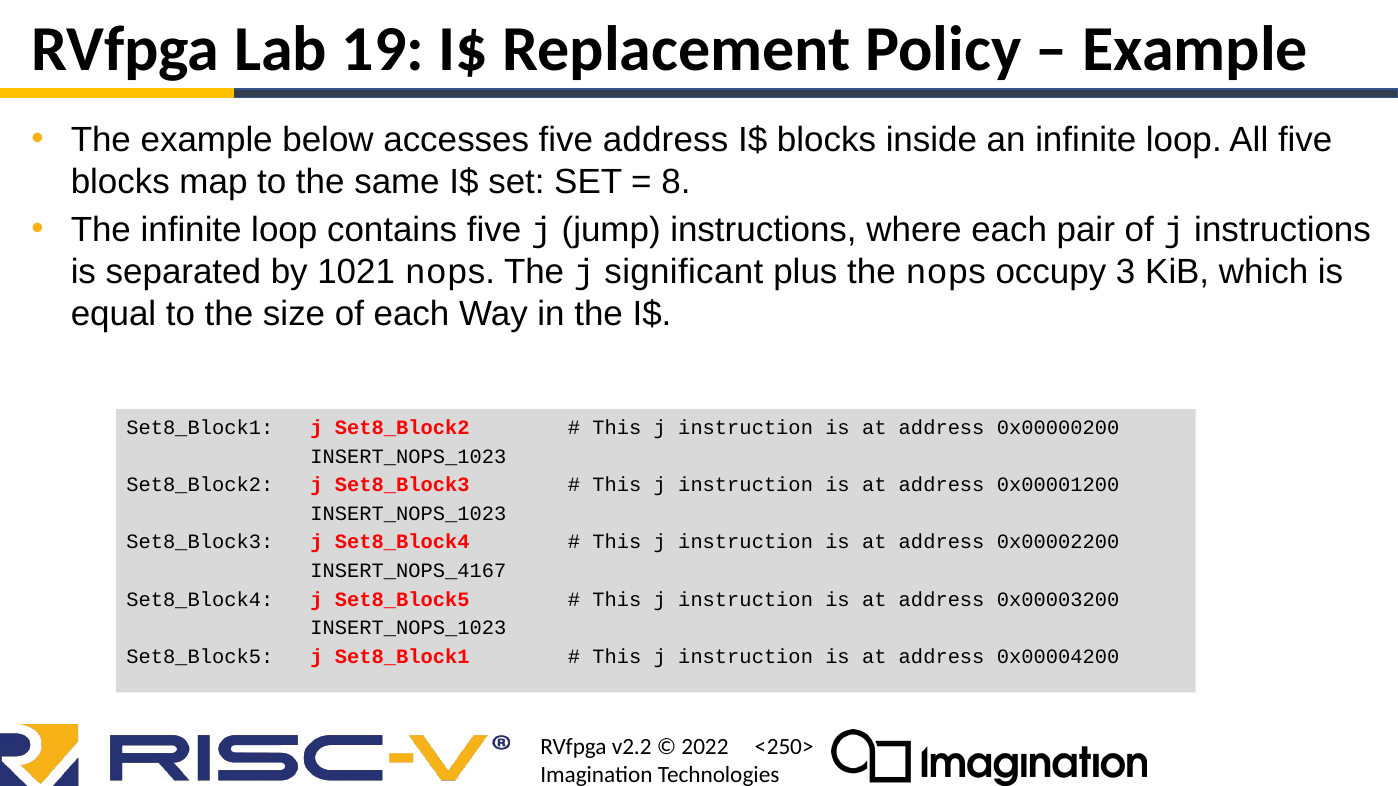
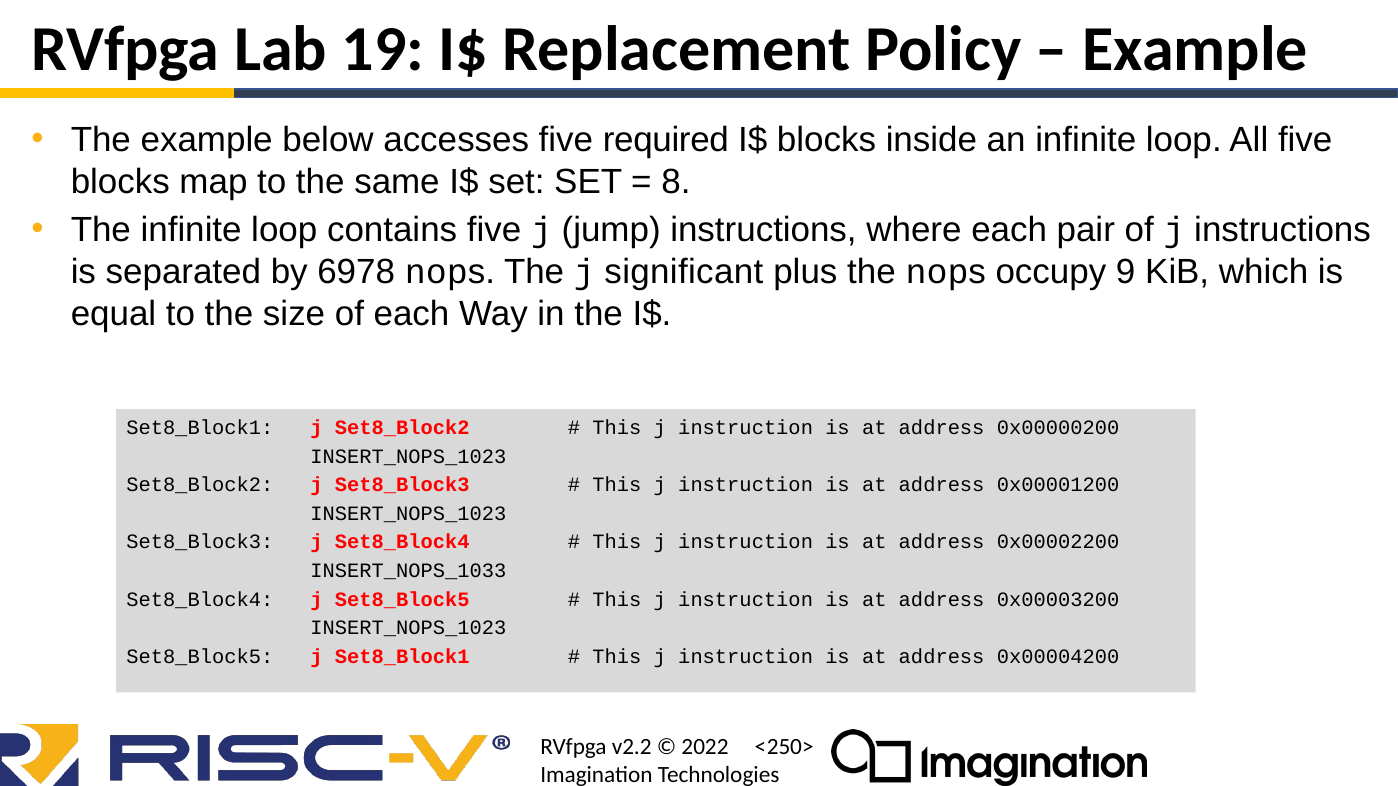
five address: address -> required (666, 140)
1021: 1021 -> 6978 (356, 272)
3: 3 -> 9 (1126, 272)
INSERT_NOPS_4167: INSERT_NOPS_4167 -> INSERT_NOPS_1033 (408, 571)
